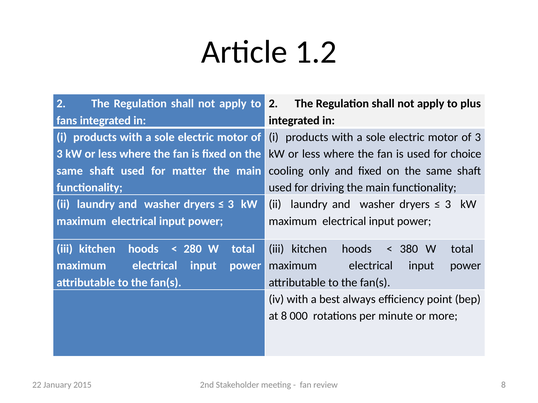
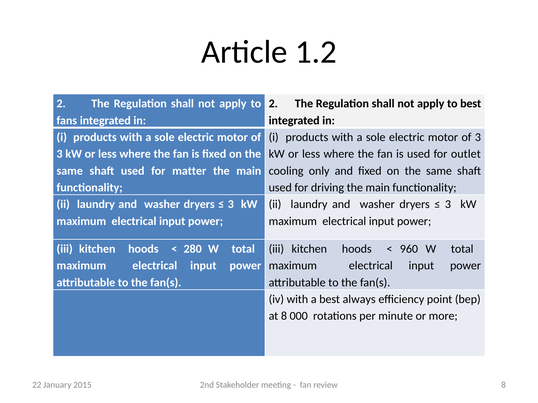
to plus: plus -> best (471, 104)
choice: choice -> outlet (466, 154)
380: 380 -> 960 (409, 249)
